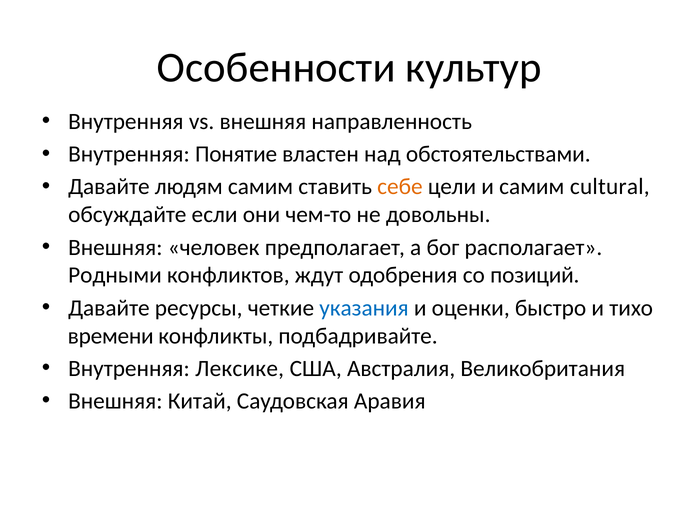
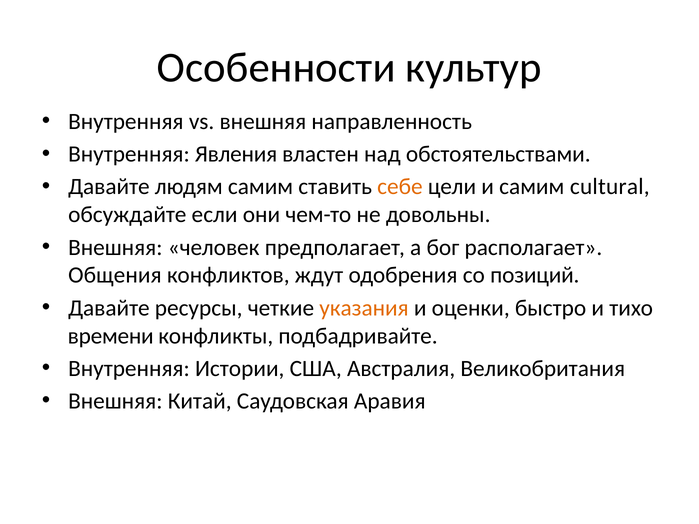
Понятие: Понятие -> Явления (236, 154)
Родными: Родными -> Общения (115, 275)
указания colour: blue -> orange (364, 308)
Лексике: Лексике -> Истории (240, 369)
